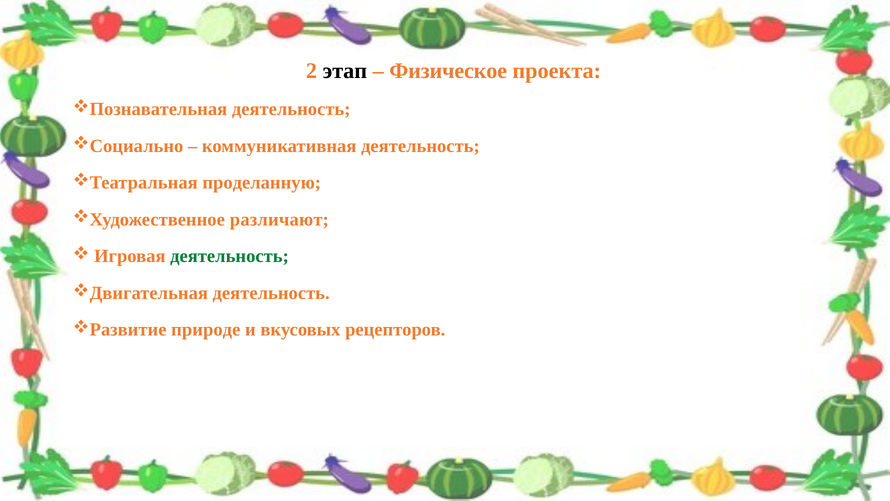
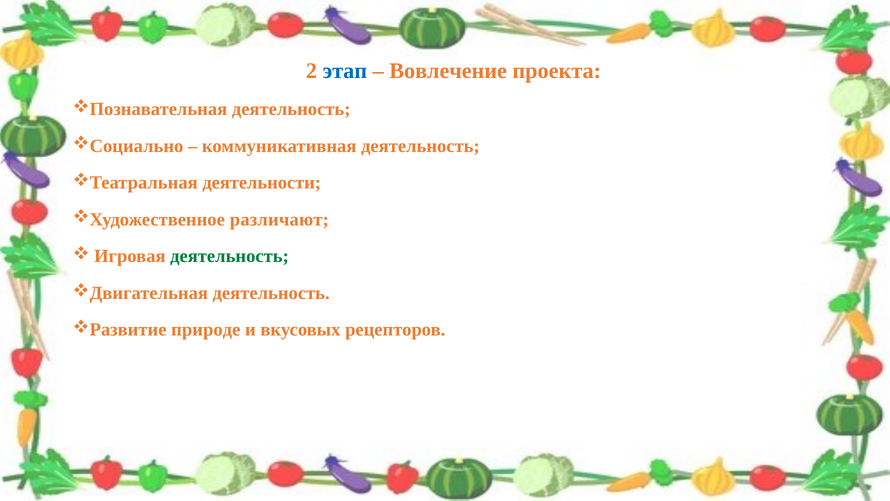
этап colour: black -> blue (345, 71)
Физическое: Физическое -> Вовлечение (448, 71)
проделанную: проделанную -> деятельности (262, 183)
